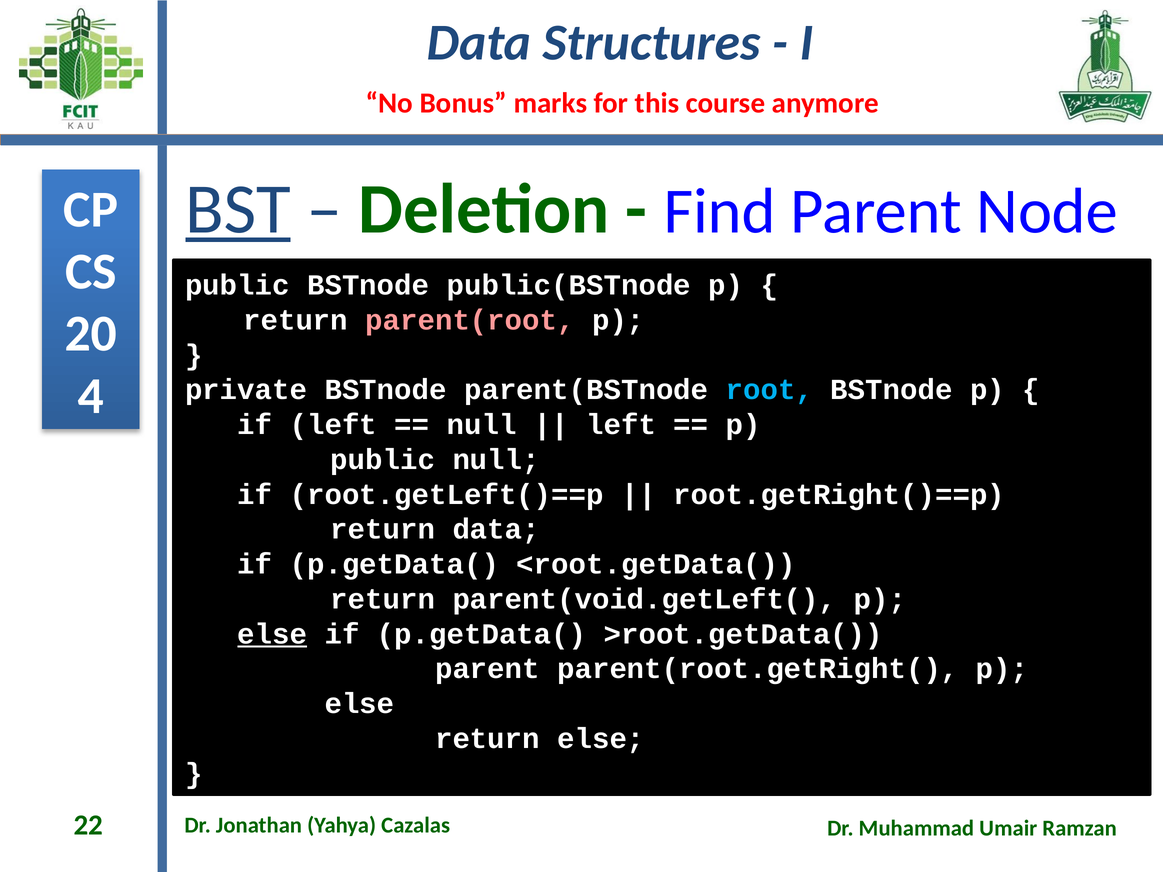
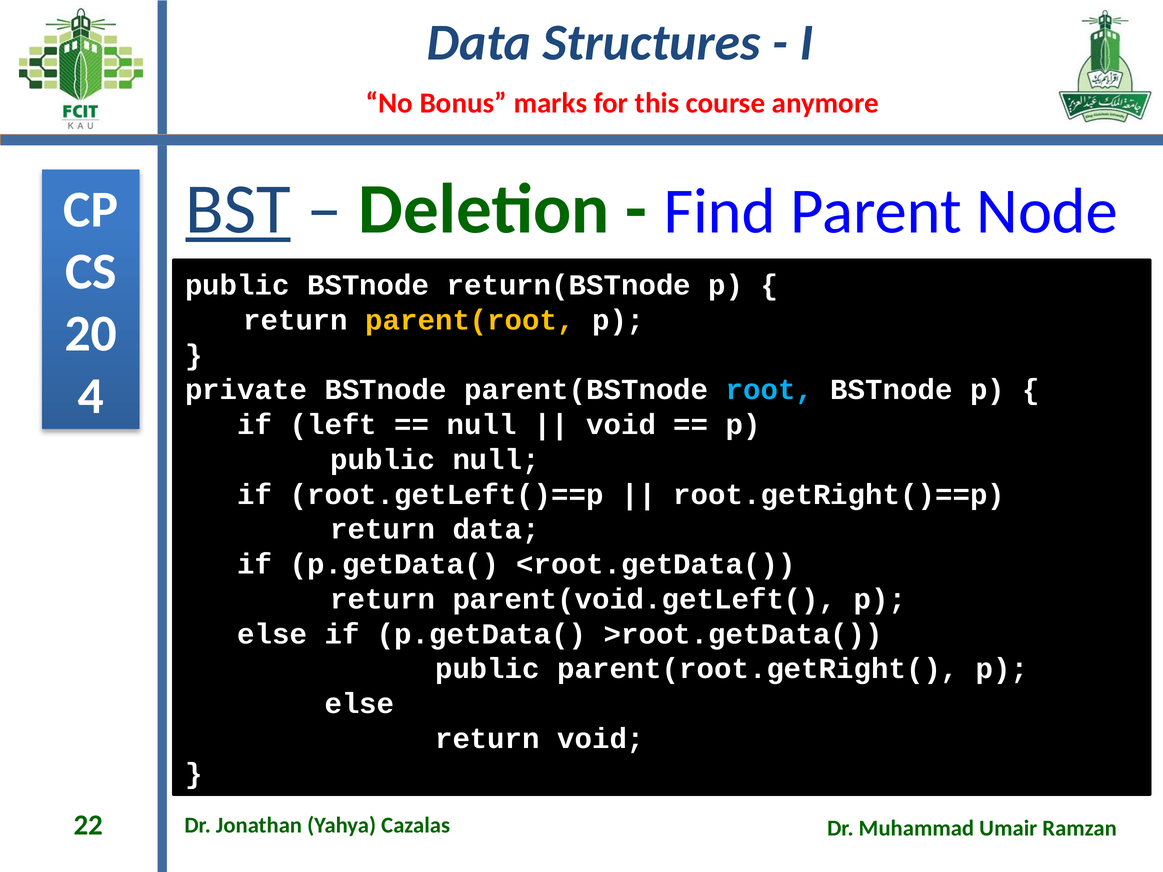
public(BSTnode: public(BSTnode -> return(BSTnode (569, 285)
parent(root colour: pink -> yellow (470, 320)
left: left -> void (621, 425)
else underline: present -> none (272, 634)
parent: parent -> public (487, 669)
return else: else -> void (601, 739)
